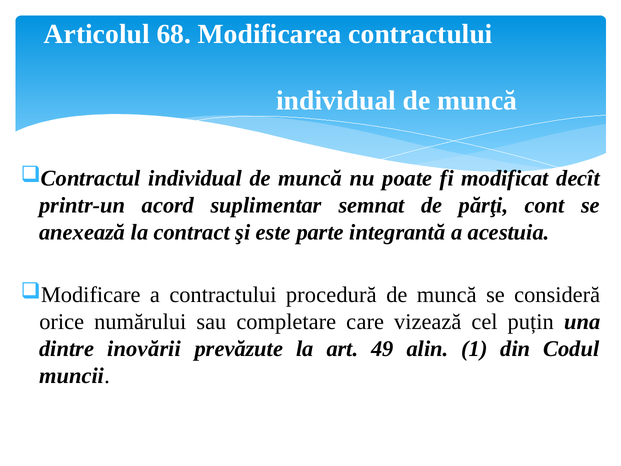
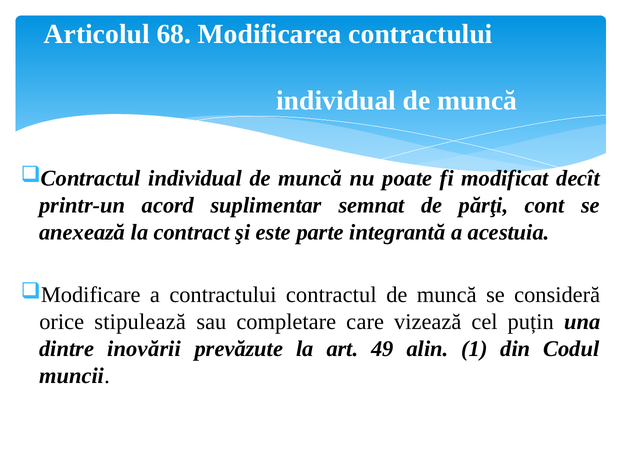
procedură: procedură -> contractul (331, 295)
numărului: numărului -> stipulează (140, 322)
